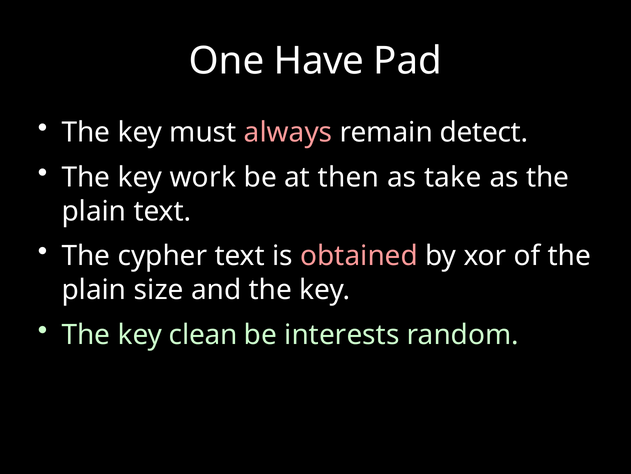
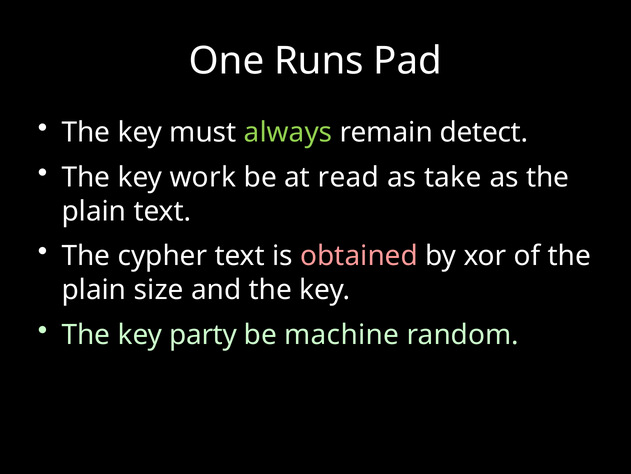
Have: Have -> Runs (319, 61)
always colour: pink -> light green (288, 132)
then: then -> read (348, 177)
clean: clean -> party (203, 334)
interests: interests -> machine (342, 334)
